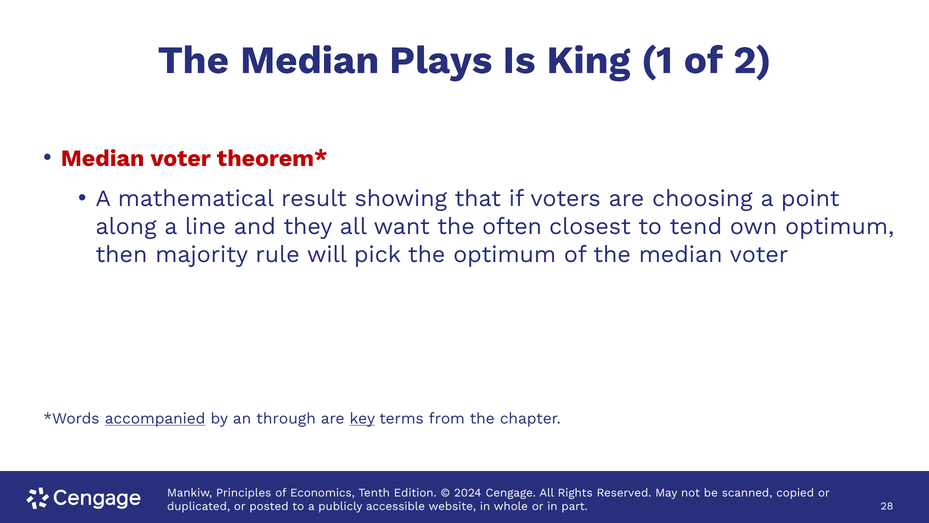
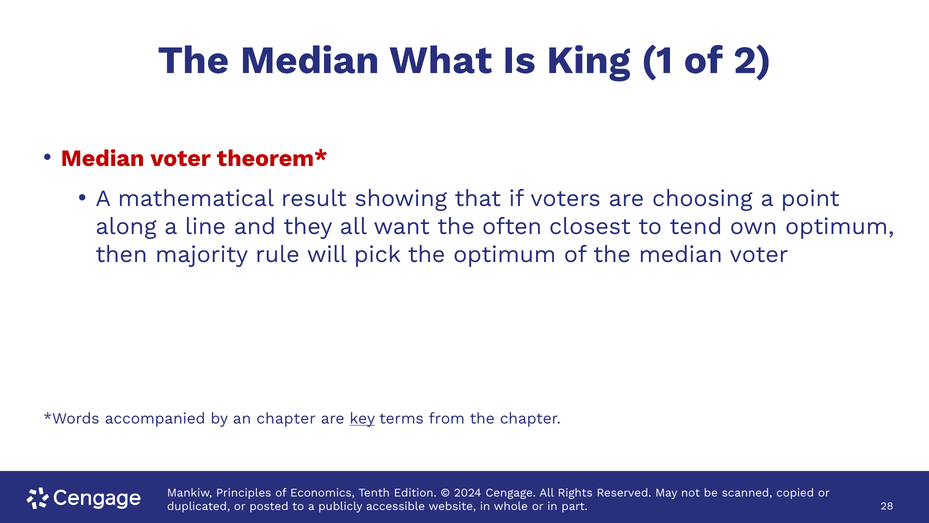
Plays: Plays -> What (441, 60)
accompanied underline: present -> none (155, 418)
an through: through -> chapter (286, 418)
